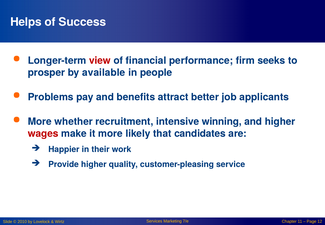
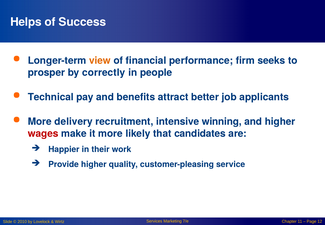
view colour: red -> orange (100, 61)
available: available -> correctly (104, 73)
Problems: Problems -> Technical (51, 97)
whether: whether -> delivery (74, 122)
